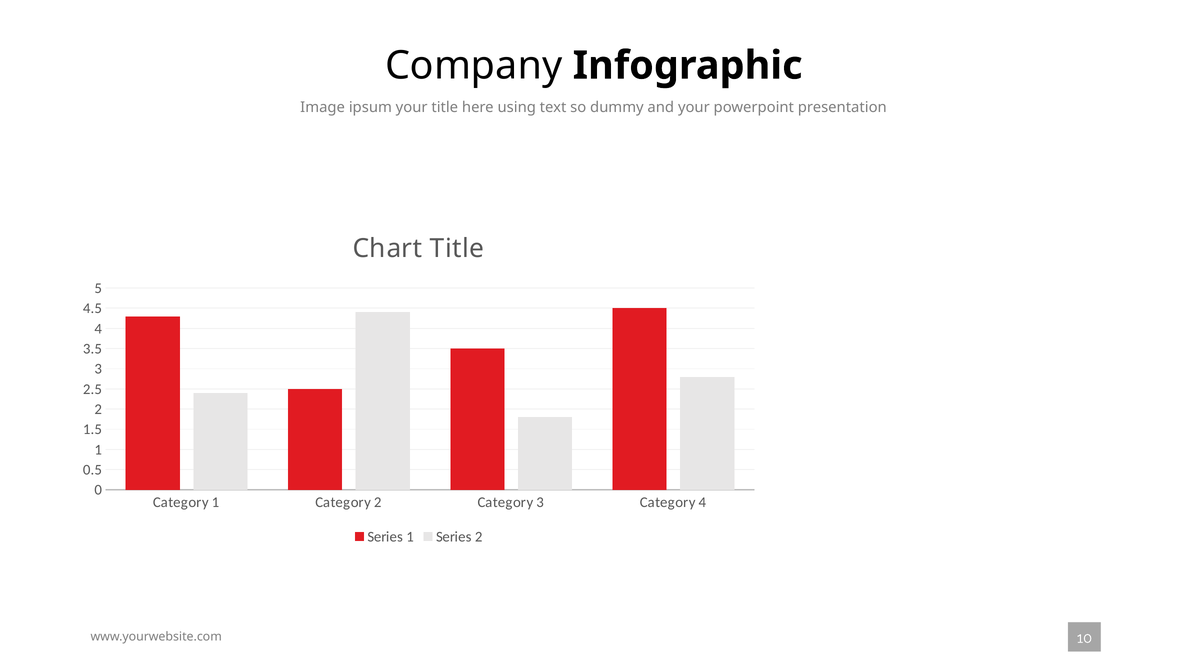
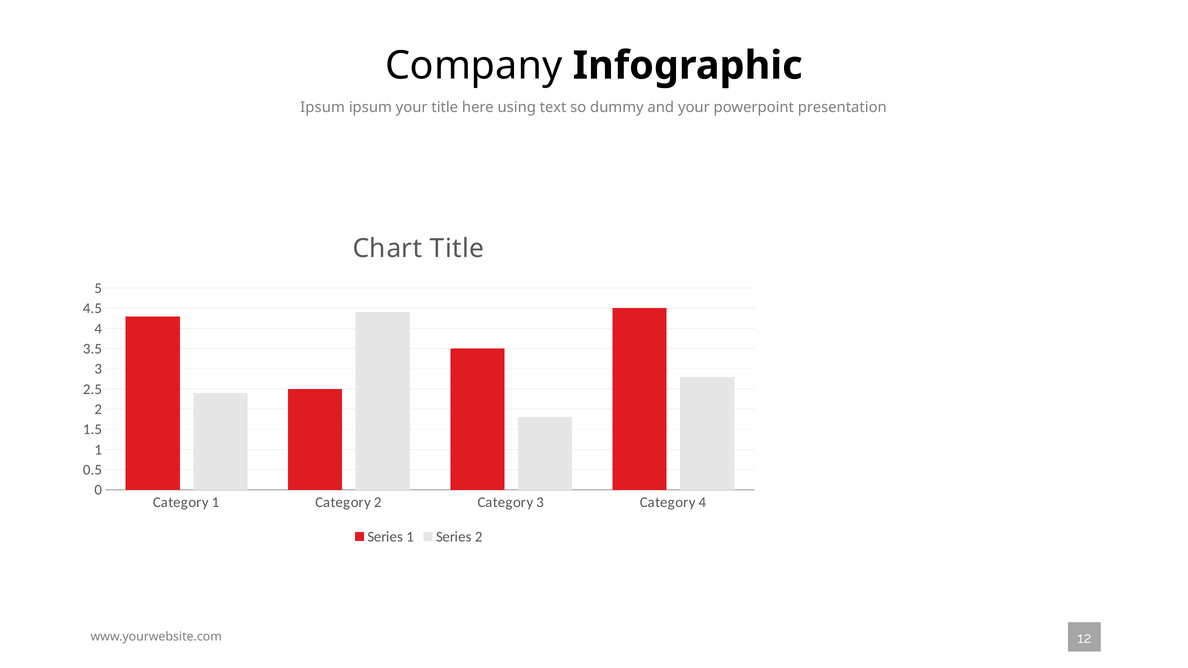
Image: Image -> Ipsum (323, 108)
10: 10 -> 12 (1084, 638)
